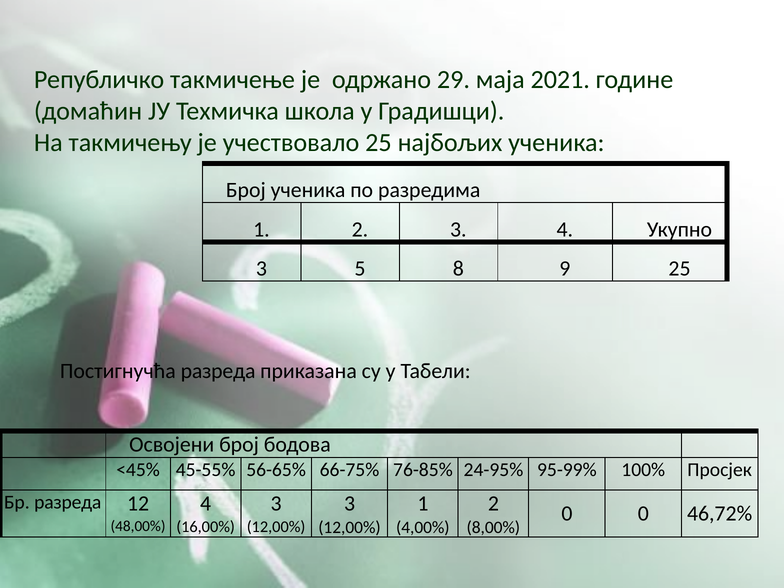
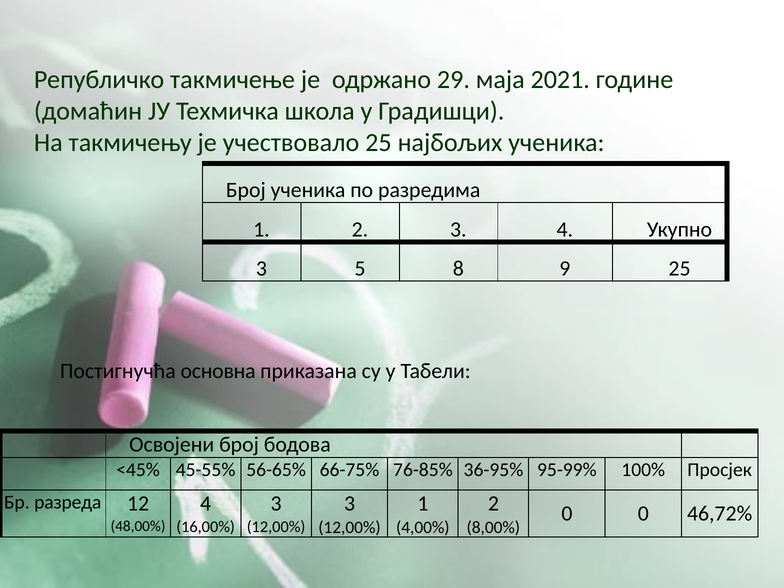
Постигнучћа разреда: разреда -> основна (218, 371)
24-95%: 24-95% -> 36-95% (493, 470)
